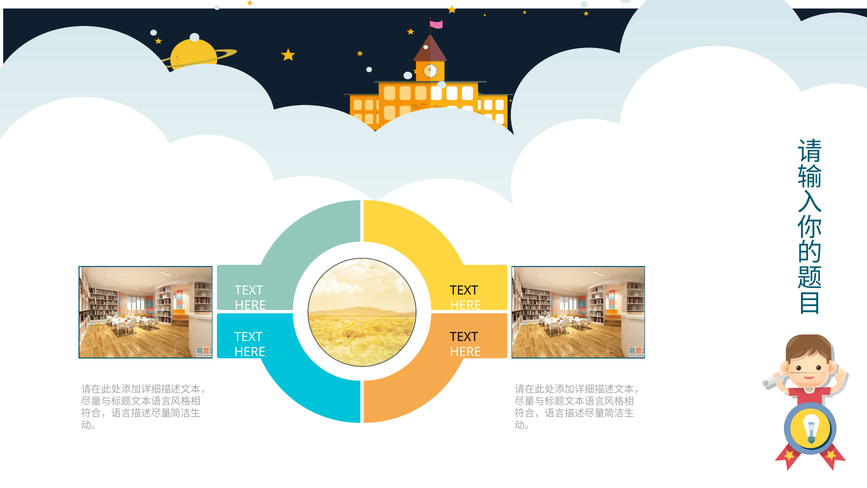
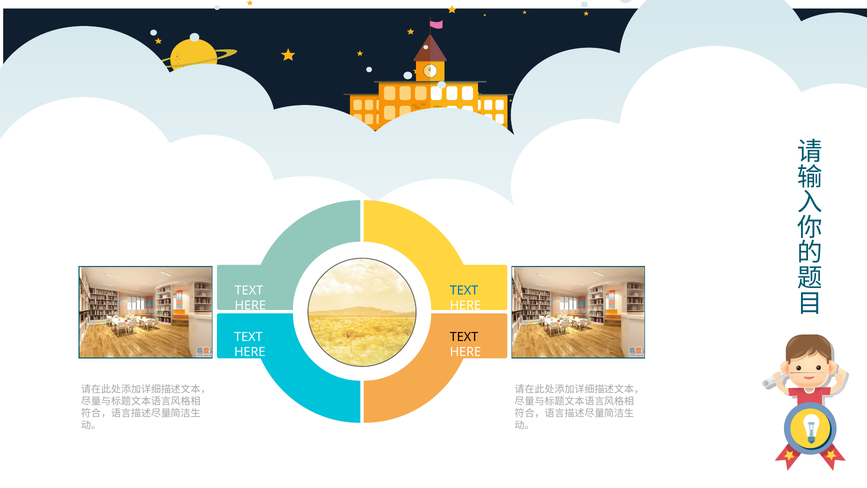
TEXT colour: black -> blue (464, 290)
